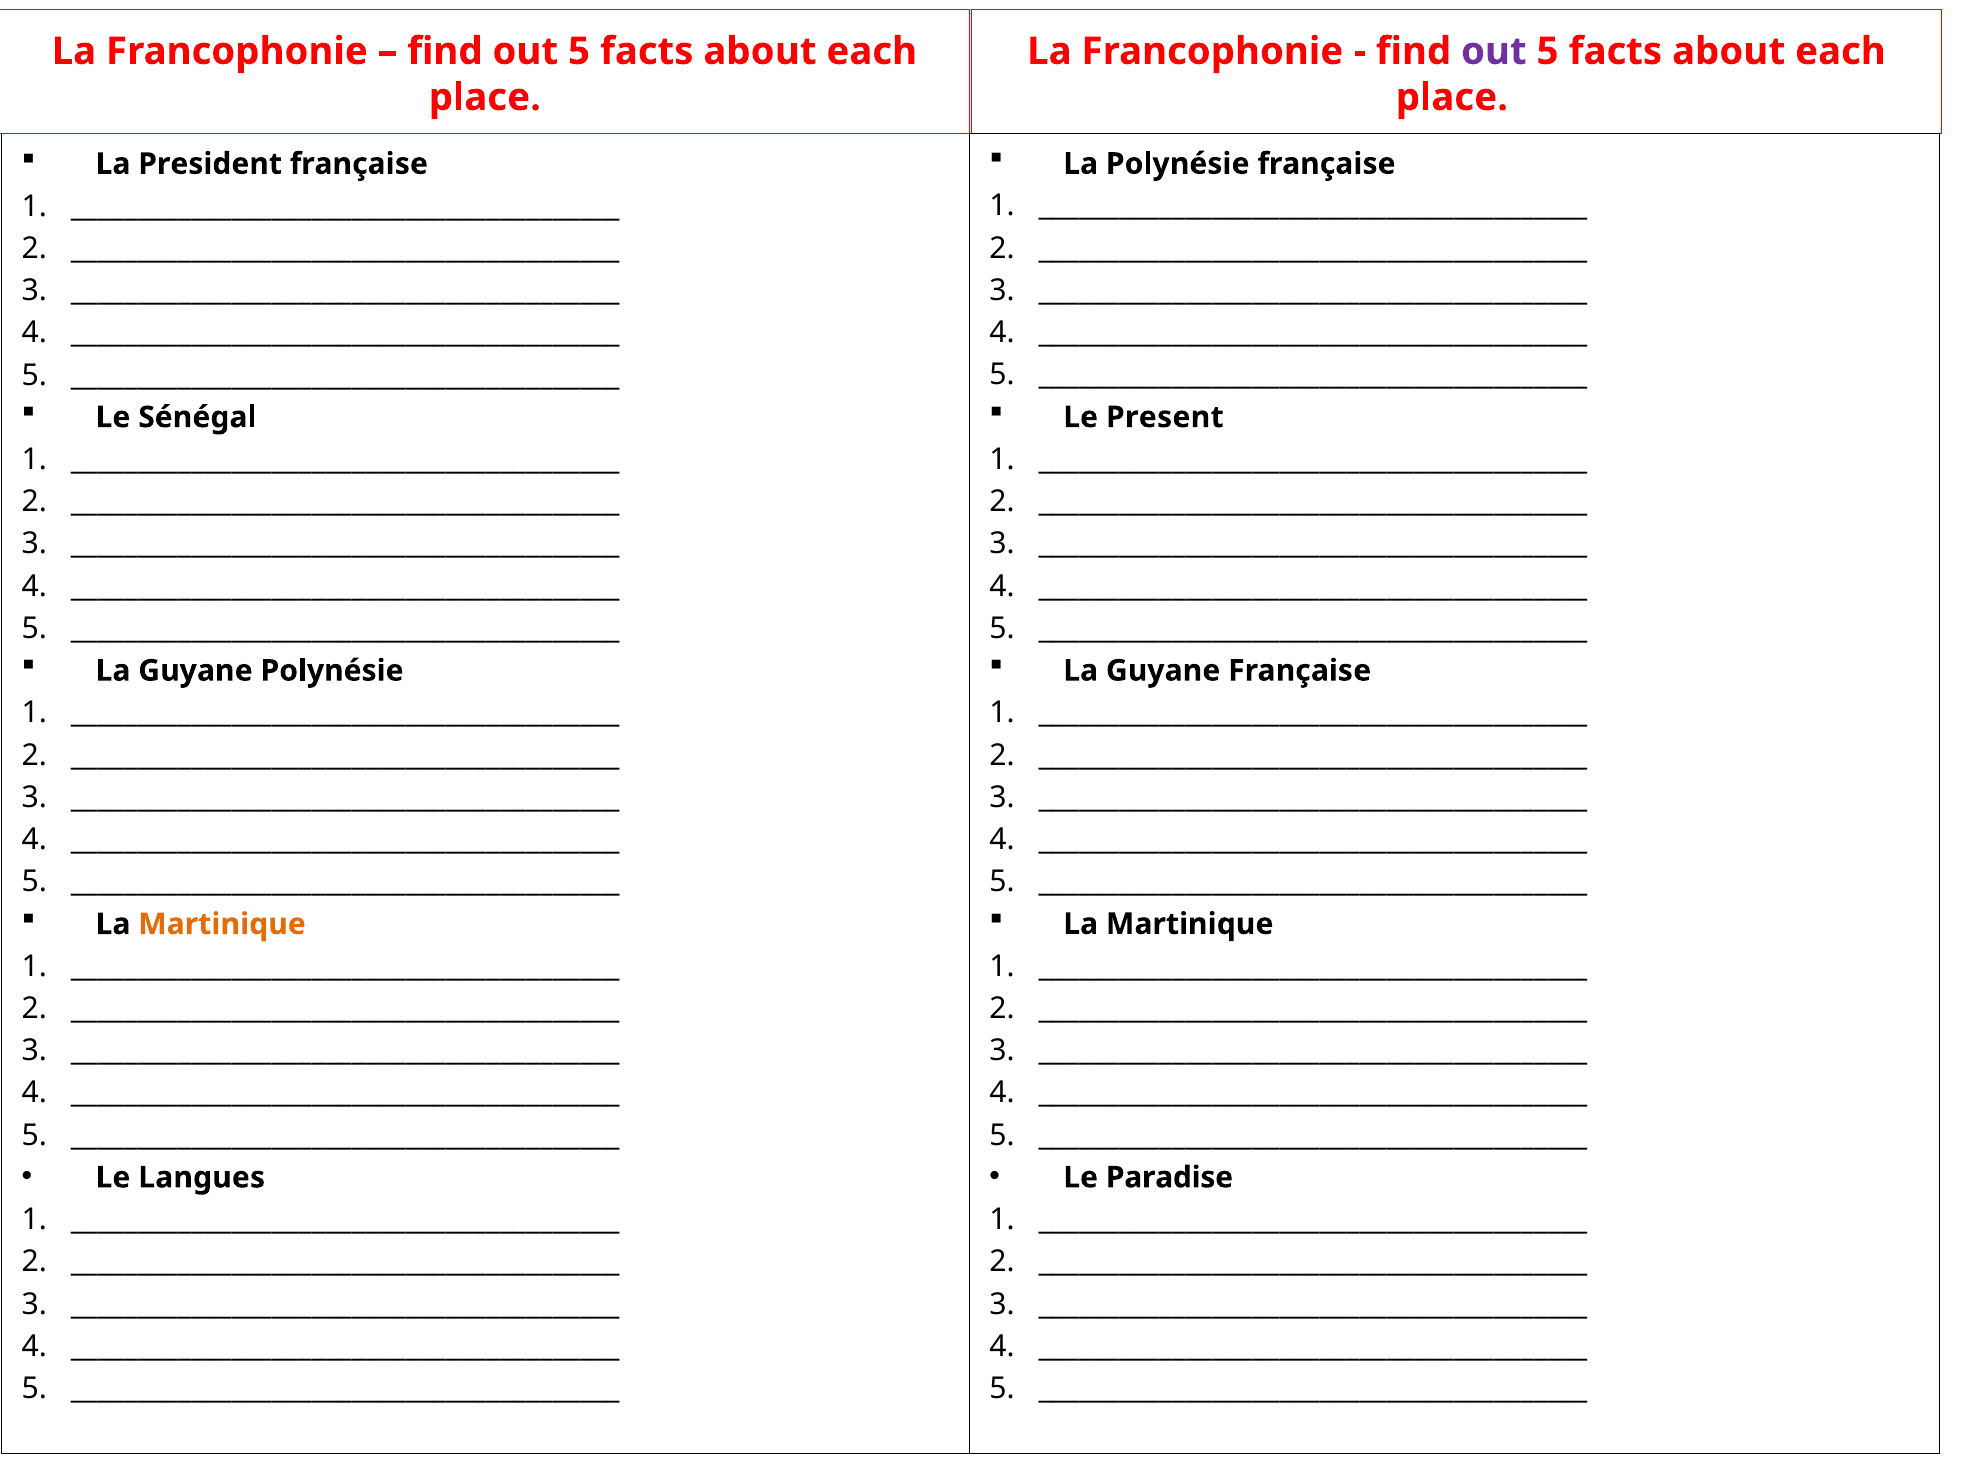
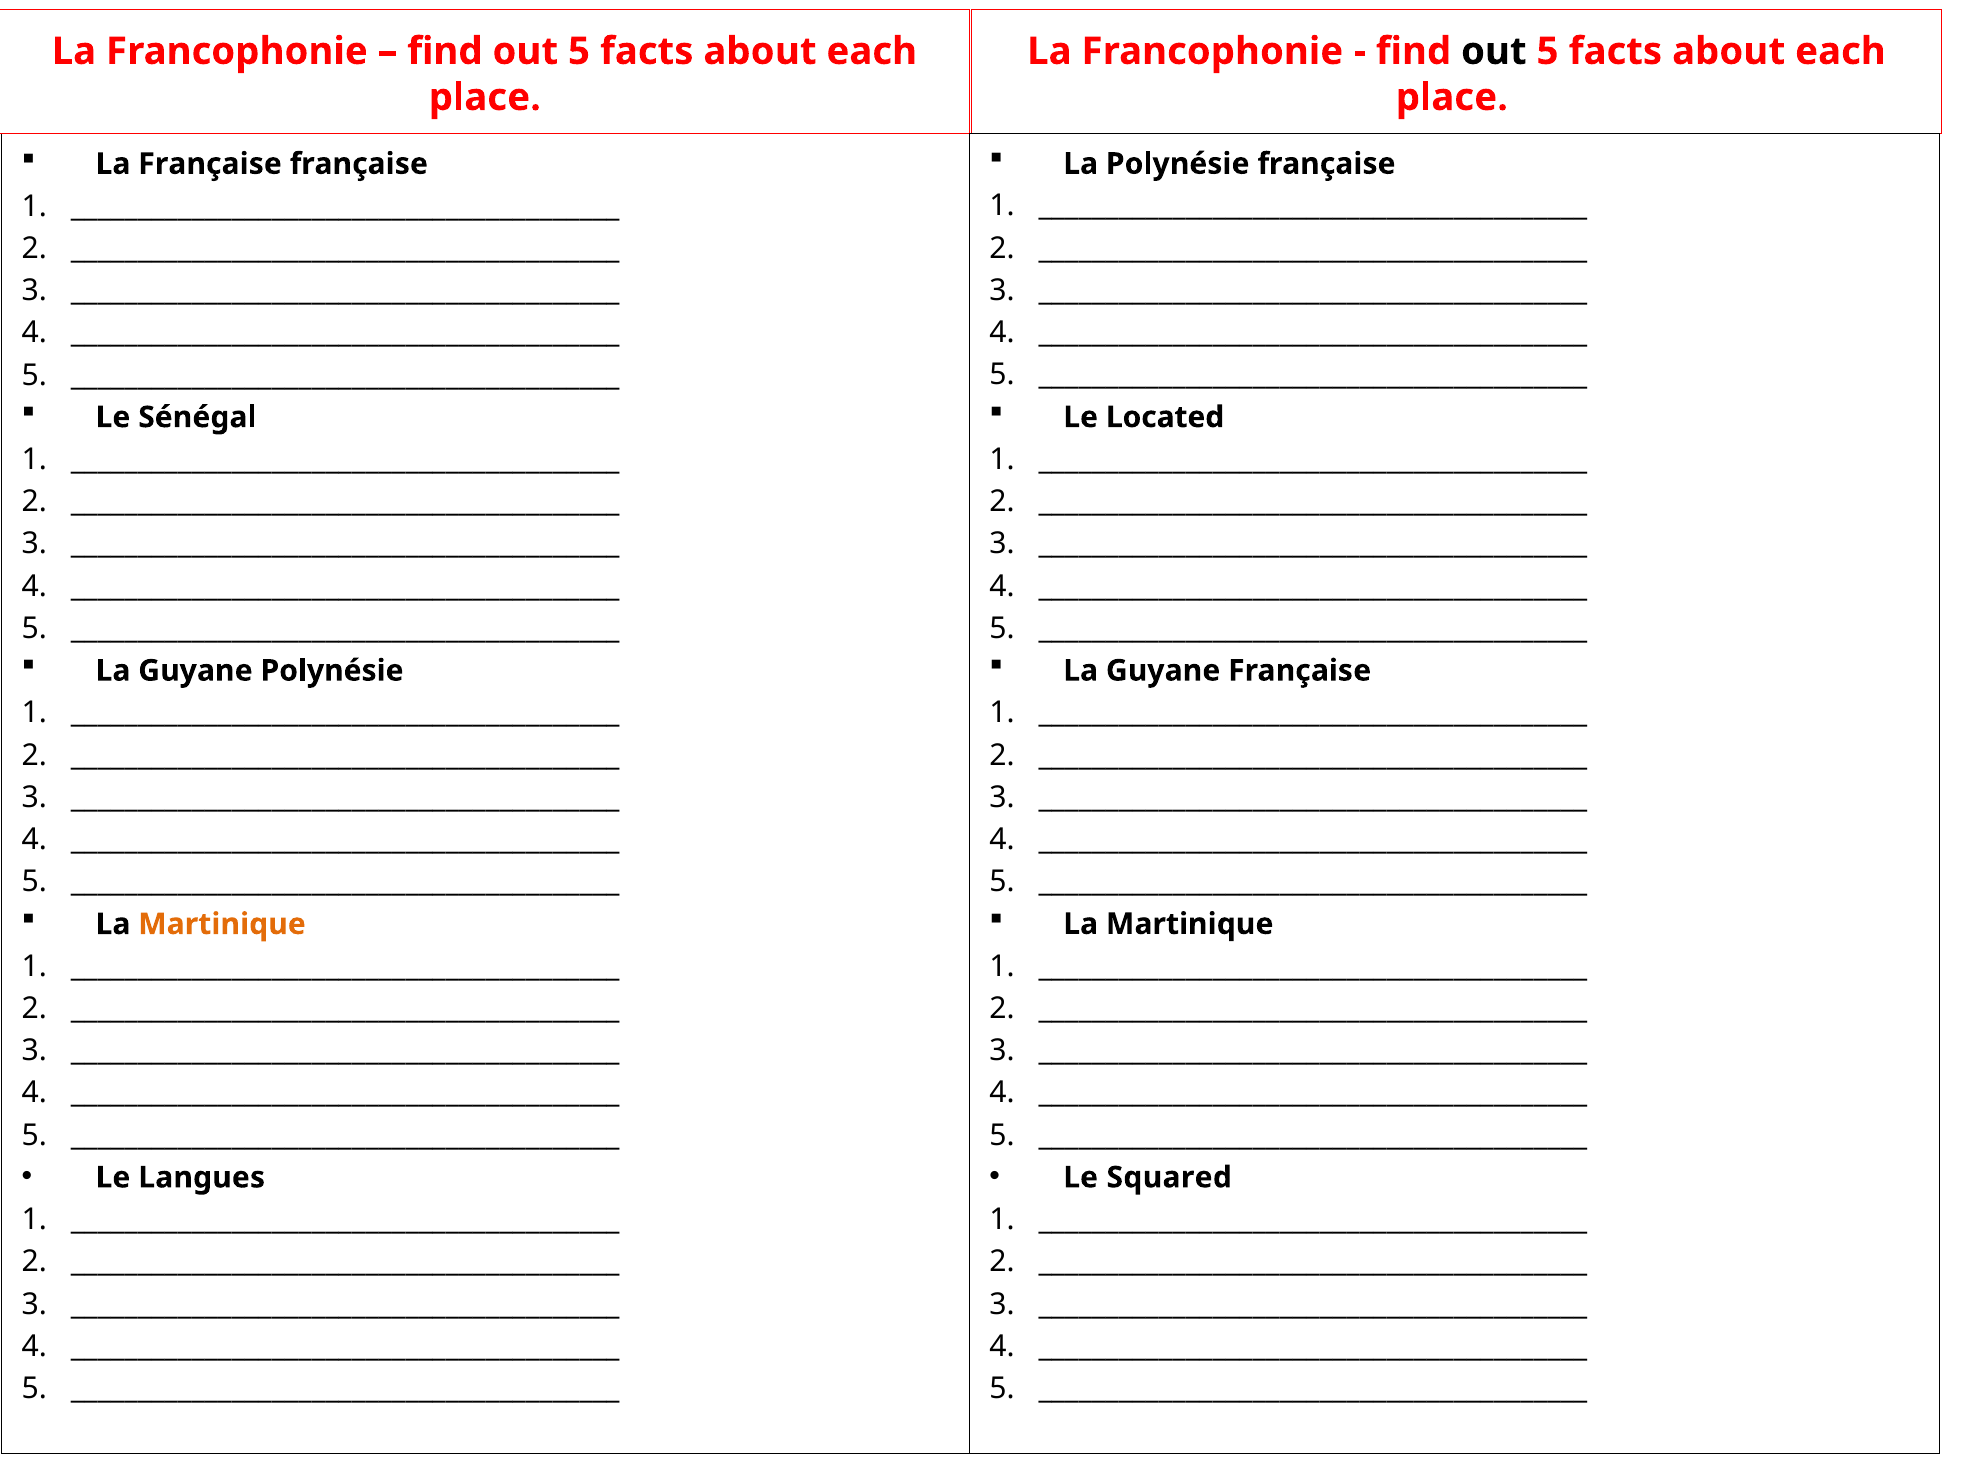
out colour: purple -> black (1494, 51)
La President: President -> Française (210, 164)
Present: Present -> Located (1165, 417)
Paradise: Paradise -> Squared (1169, 1177)
